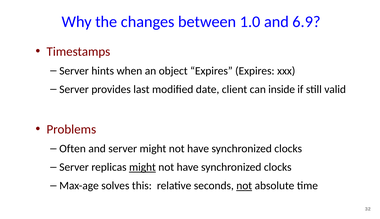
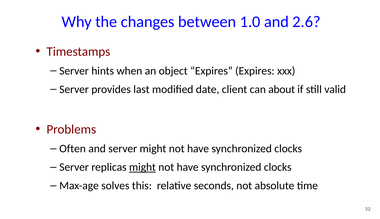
6.9: 6.9 -> 2.6 (307, 22)
inside: inside -> about (282, 89)
not underline: present -> none (244, 186)
